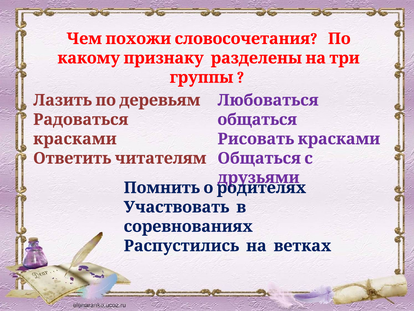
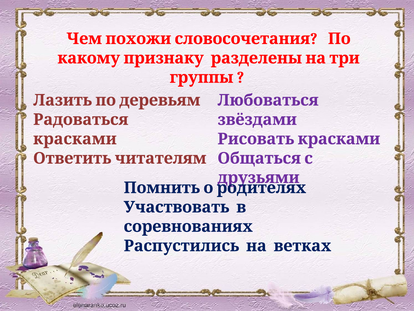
общаться: общаться -> звёздами (257, 119)
